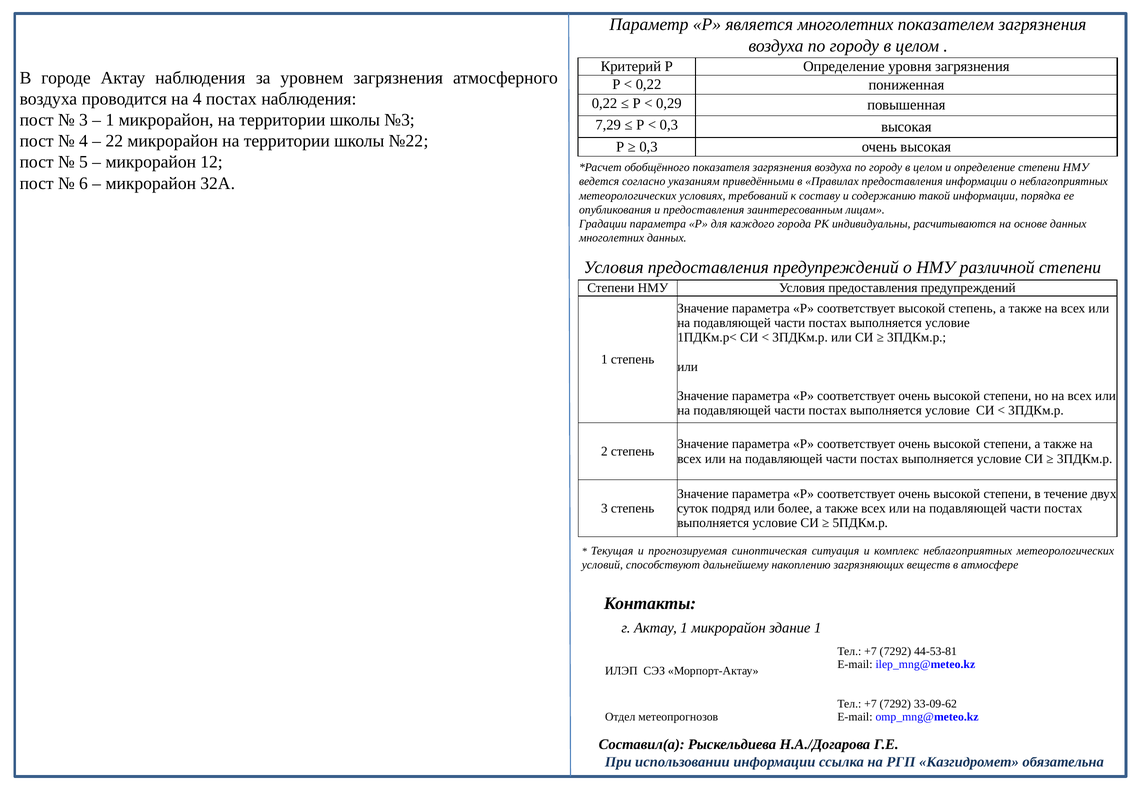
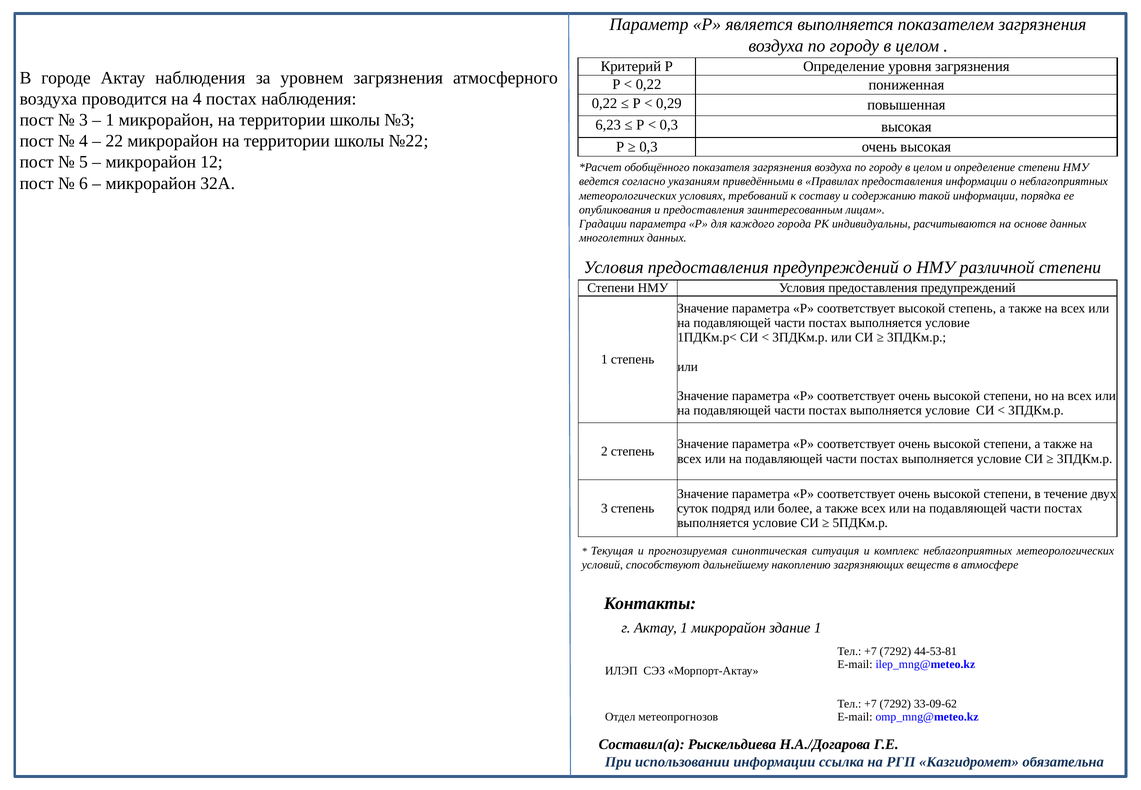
является многолетних: многолетних -> выполняется (845, 25)
7,29: 7,29 -> 6,23 (608, 125)
